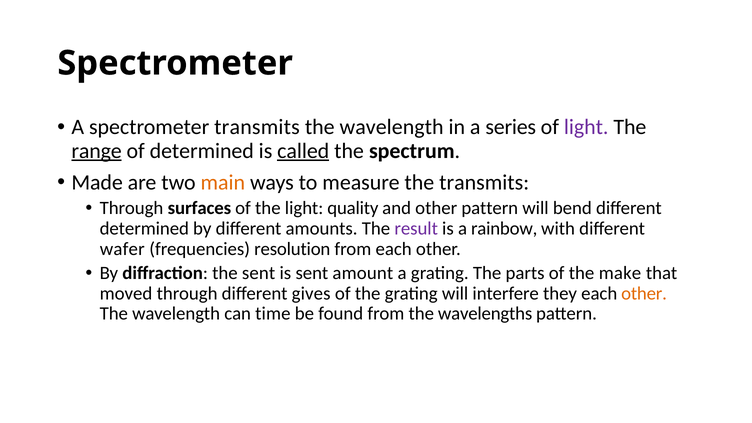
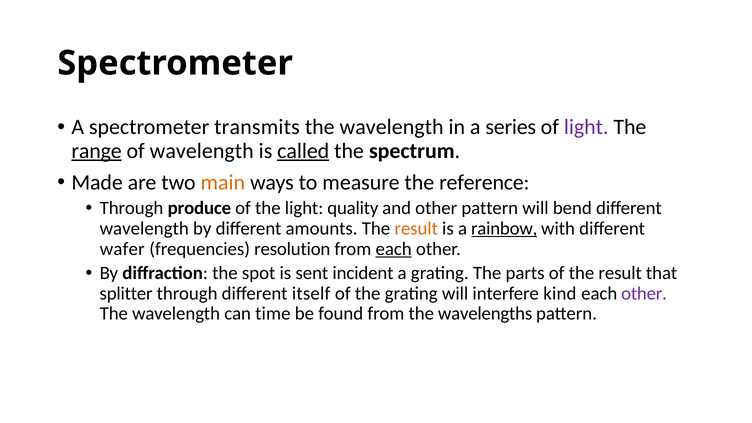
of determined: determined -> wavelength (202, 151)
the transmits: transmits -> reference (484, 182)
surfaces: surfaces -> produce (199, 208)
determined: determined -> wavelength (144, 229)
result colour: purple -> orange (416, 229)
rainbow underline: none -> present (504, 229)
each underline: none -> present (394, 249)
the sent: sent -> spot (259, 273)
amount: amount -> incident (363, 273)
of the make: make -> result (620, 273)
moved: moved -> splitter (126, 293)
gives: gives -> itself (311, 293)
they: they -> kind (560, 293)
other colour: orange -> purple (644, 293)
